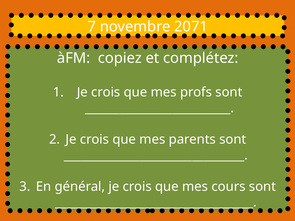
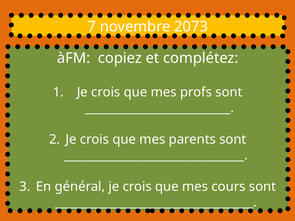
2071: 2071 -> 2073 (191, 27)
